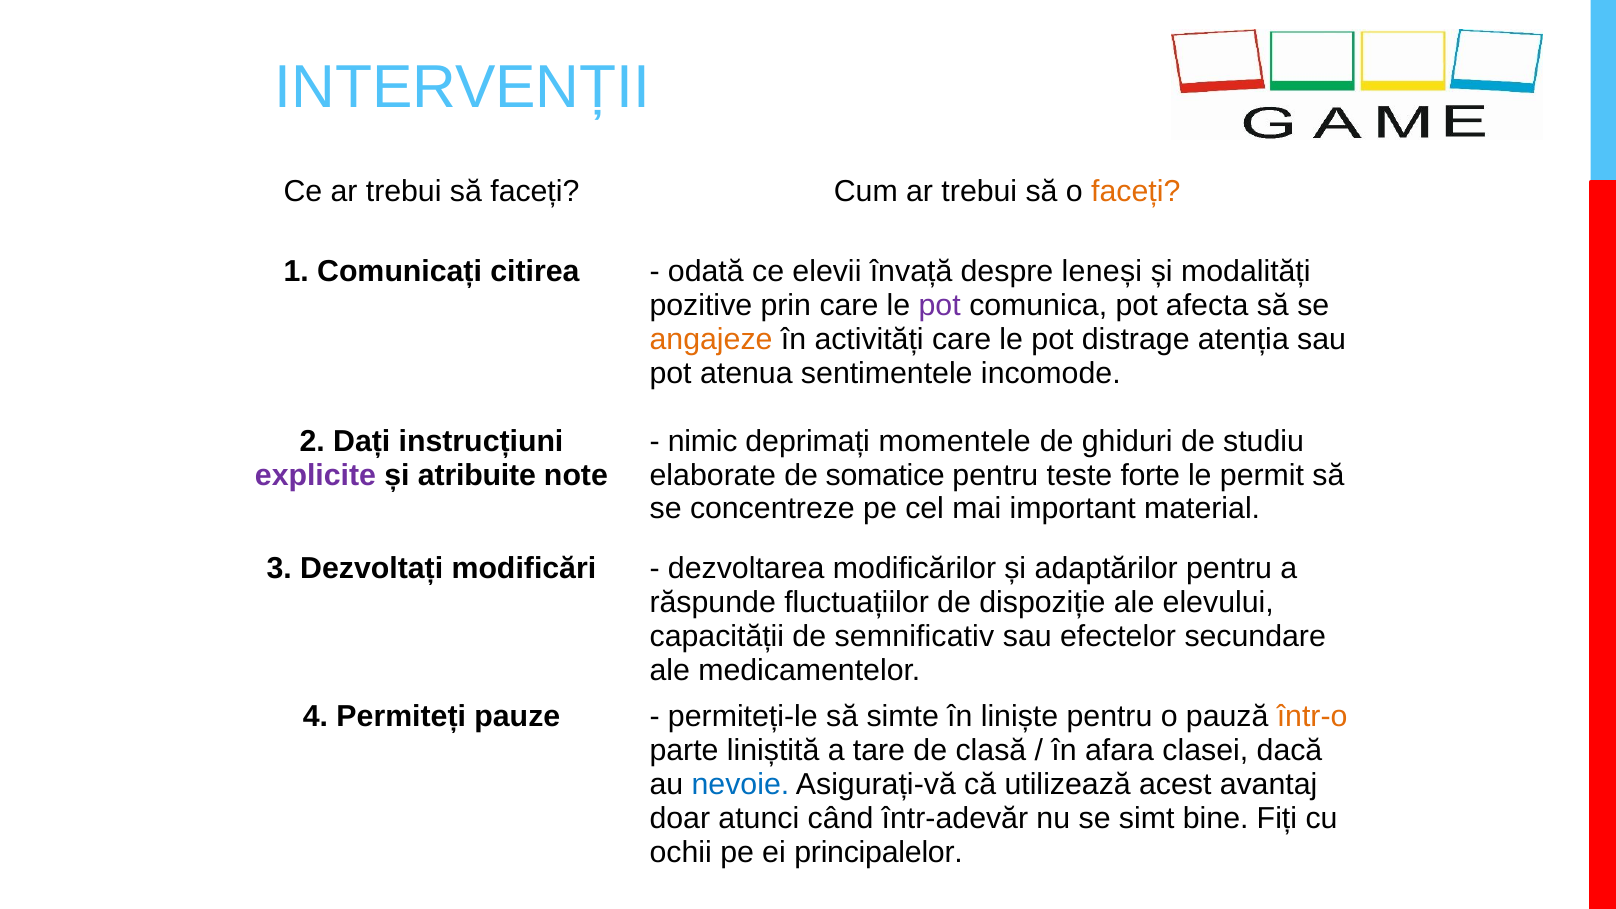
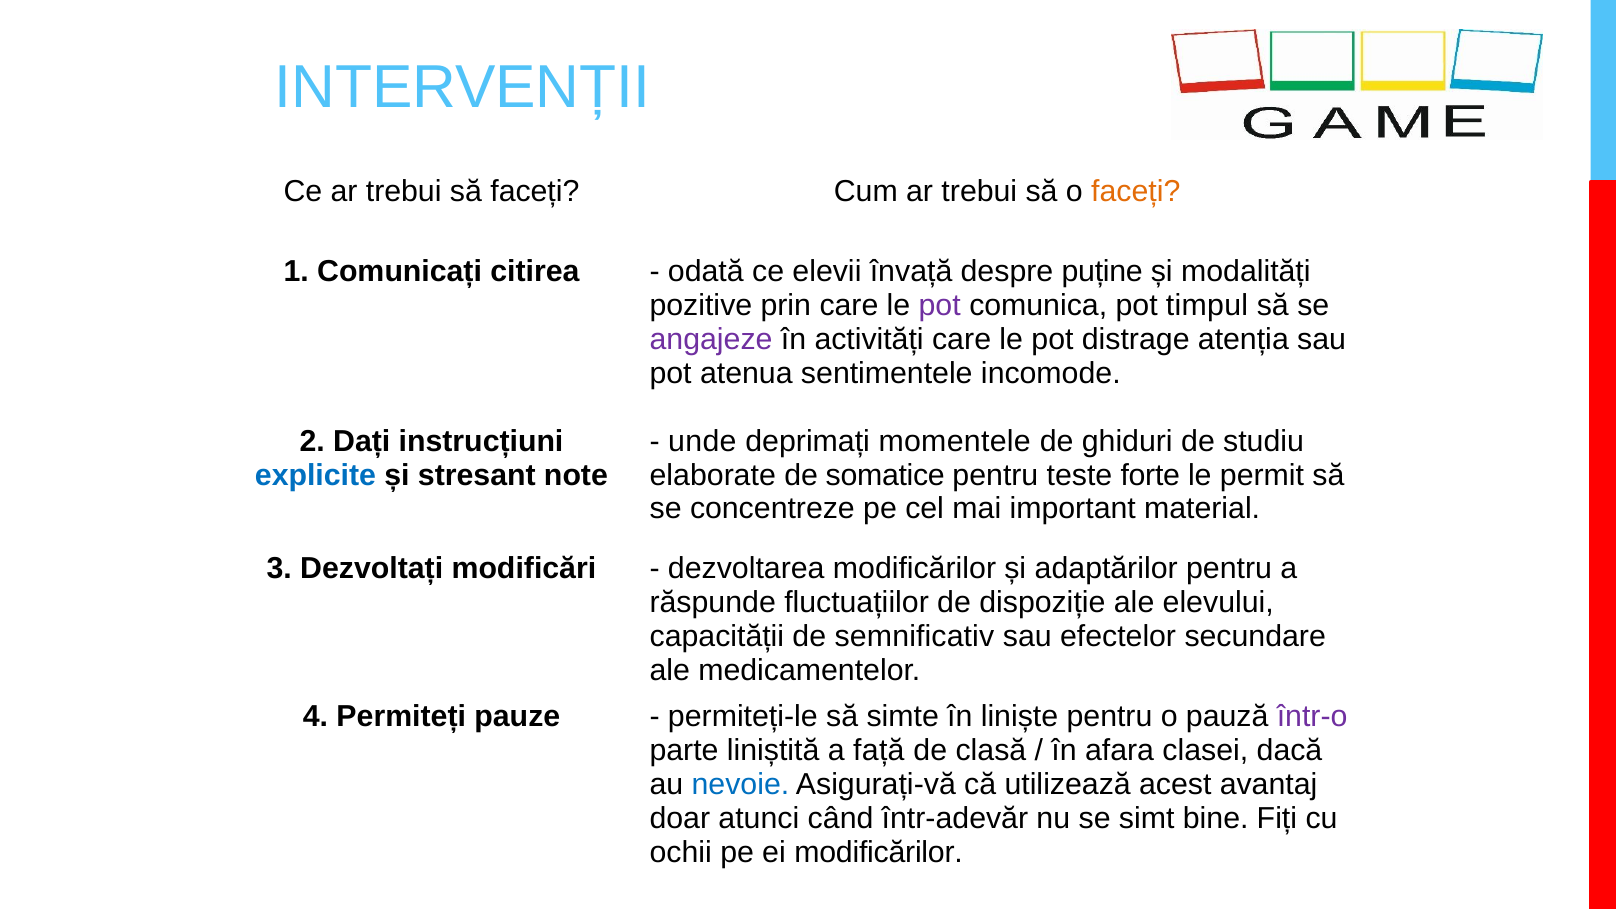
leneși: leneși -> puține (1102, 272)
afecta: afecta -> timpul (1207, 306)
angajeze colour: orange -> purple (711, 340)
nimic: nimic -> unde (702, 441)
explicite colour: purple -> blue (315, 475)
atribuite: atribuite -> stresant (477, 475)
într-o colour: orange -> purple (1312, 717)
tare: tare -> față (879, 751)
ei principalelor: principalelor -> modificărilor (879, 852)
